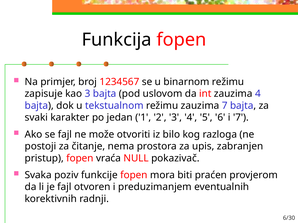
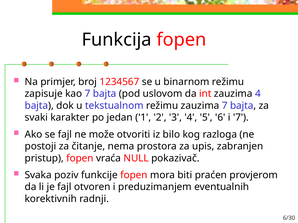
kao 3: 3 -> 7 (88, 94)
